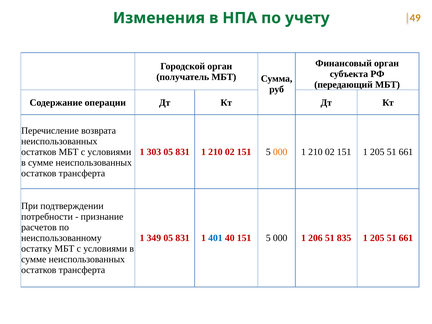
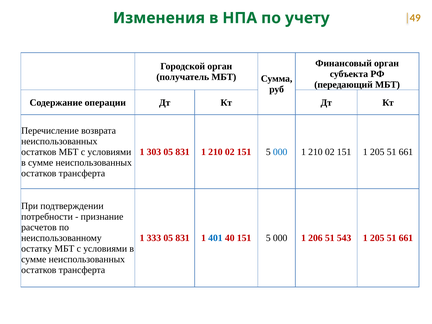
000 colour: orange -> blue (280, 152)
349: 349 -> 333 (154, 238)
835: 835 -> 543 (344, 238)
